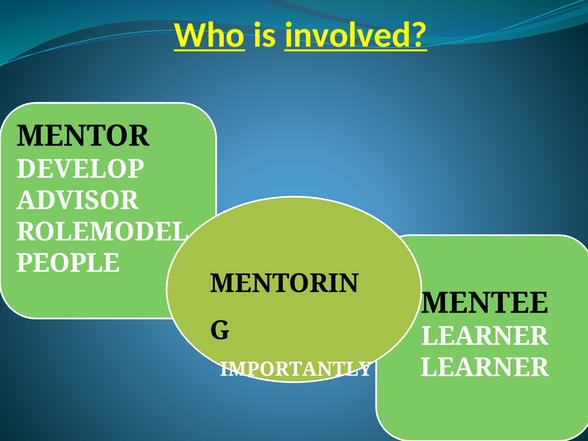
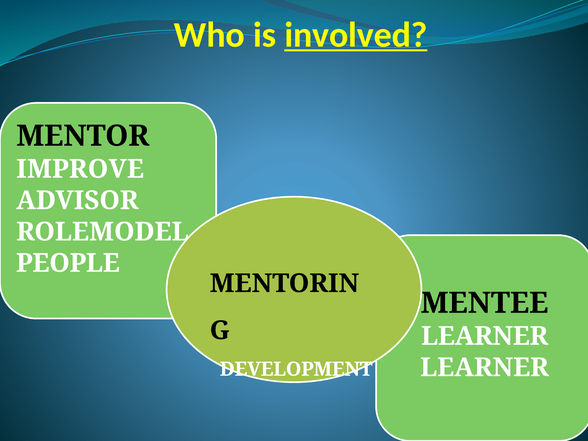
Who underline: present -> none (209, 35)
DEVELOP: DEVELOP -> IMPROVE (80, 169)
IMPORTANTLY: IMPORTANTLY -> DEVELOPMENT (296, 369)
